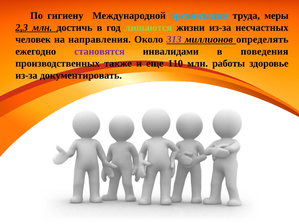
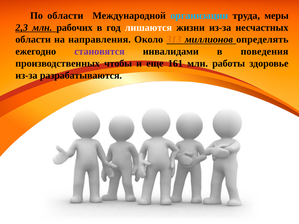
По гигиену: гигиену -> области (65, 16)
достичь: достичь -> рабочих (75, 28)
лишаются colour: light green -> white (148, 28)
человек: человек -> области (33, 40)
313 colour: purple -> orange (174, 40)
также: также -> чтобы (118, 63)
110: 110 -> 161 (175, 63)
документировать: документировать -> разрабатываются (81, 75)
